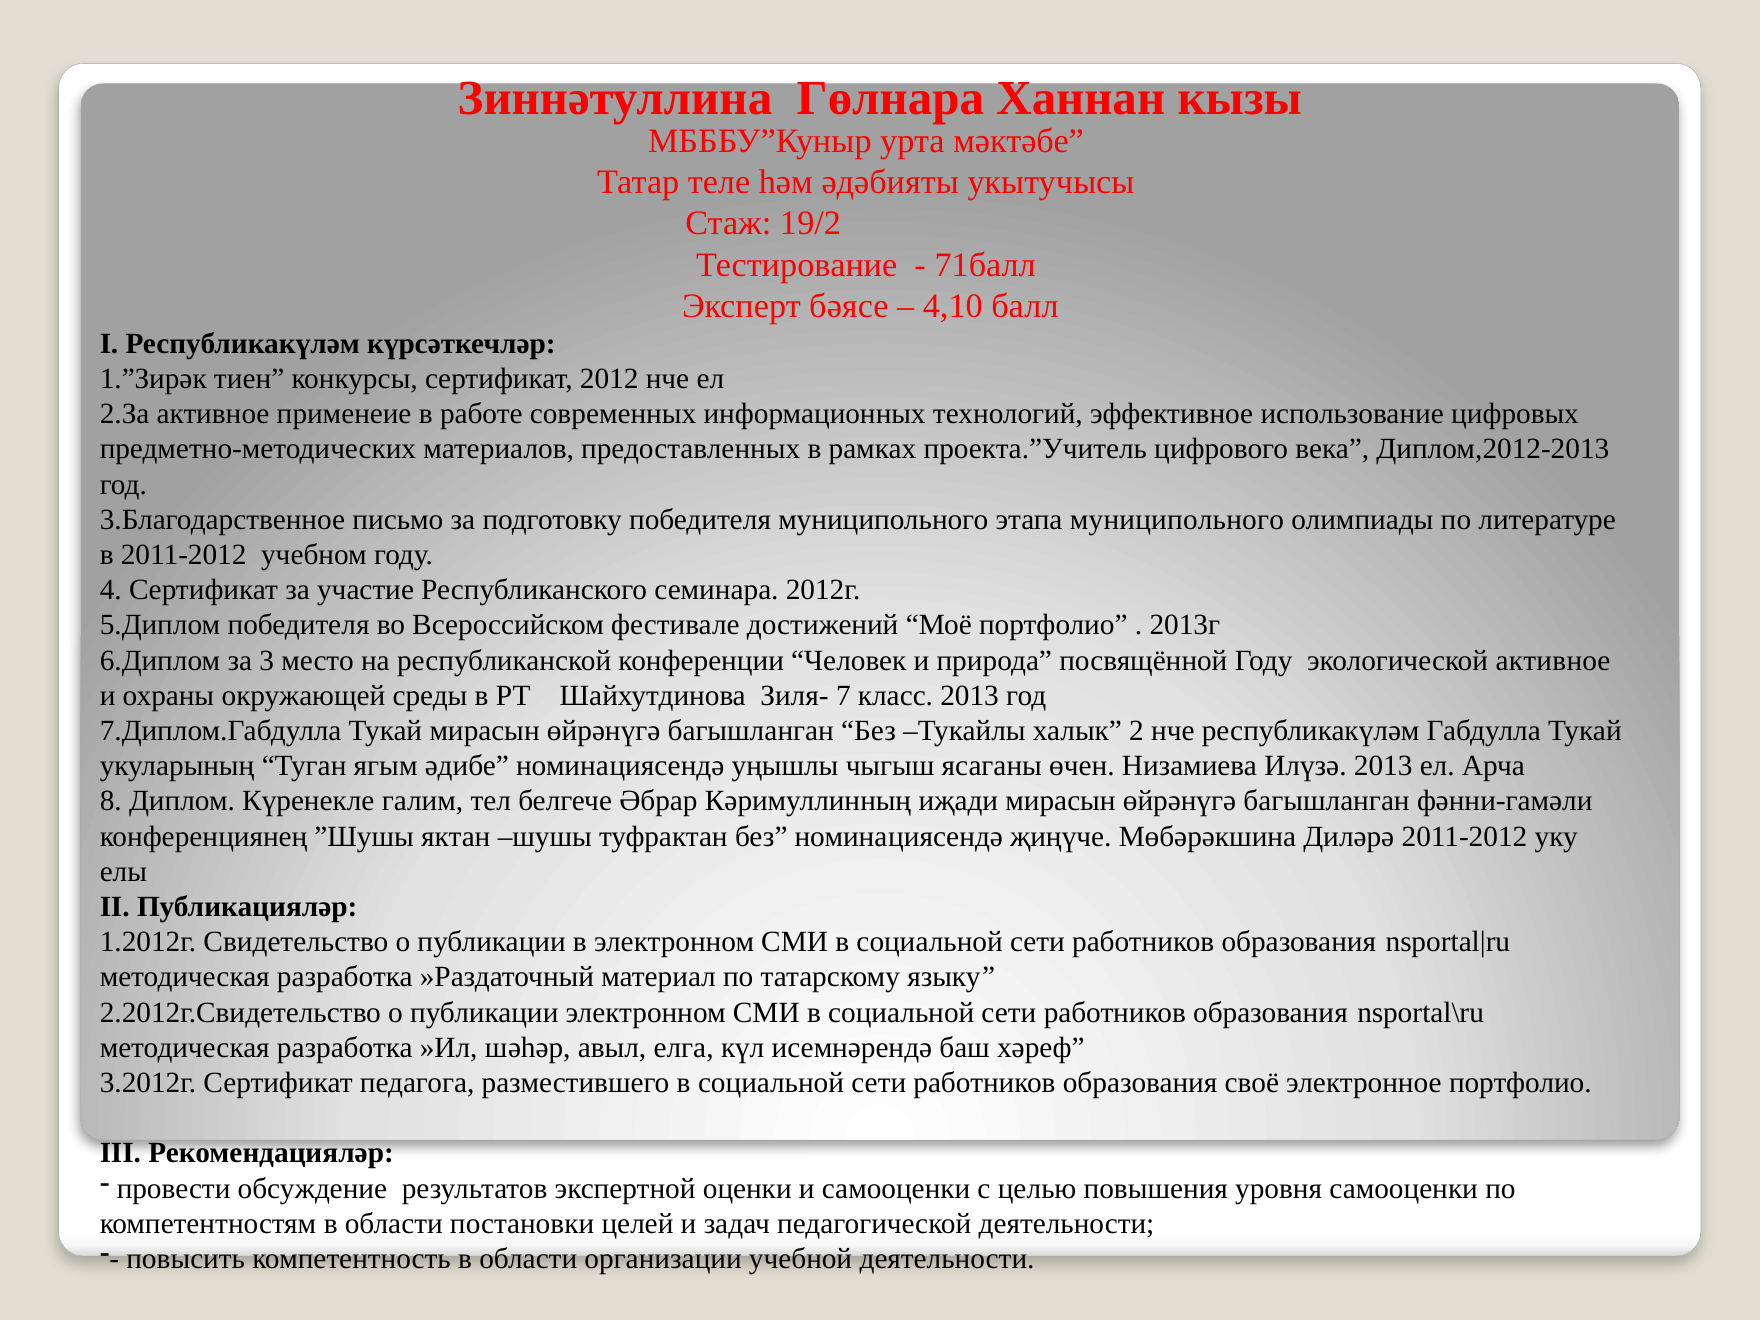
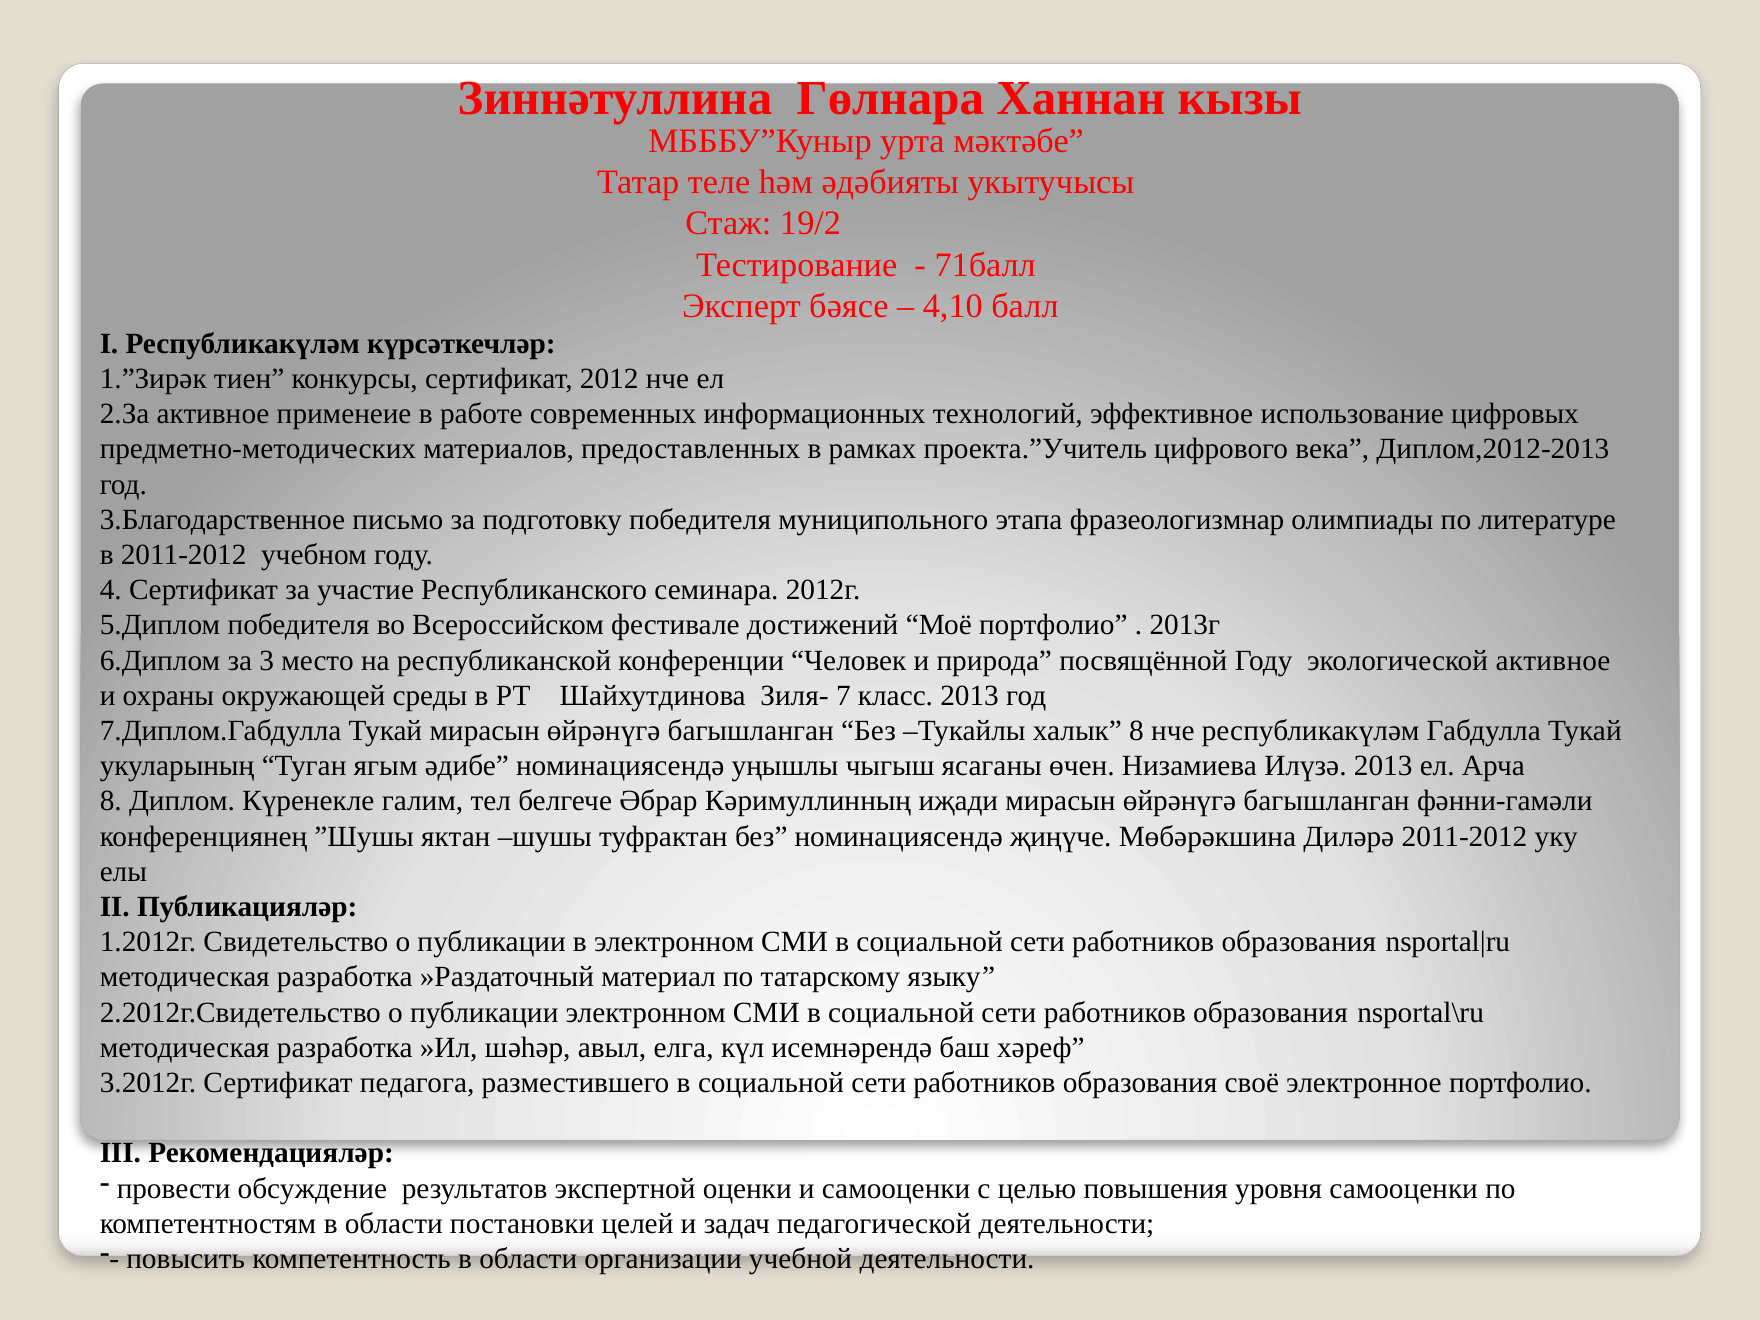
этапа муниципольного: муниципольного -> фразеологизмнар (1177, 520)
халык 2: 2 -> 8 (1137, 731)
